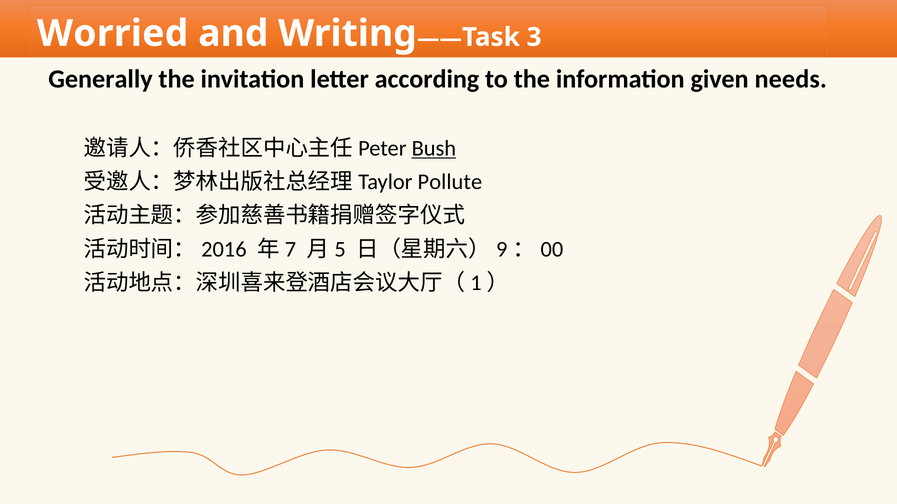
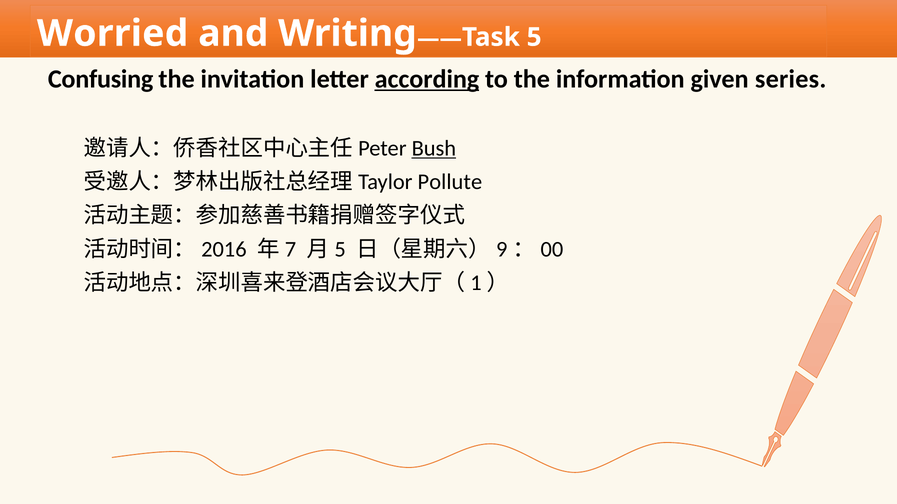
3: 3 -> 5 (534, 37)
Generally: Generally -> Confusing (101, 79)
according underline: none -> present (427, 79)
needs: needs -> series (791, 79)
